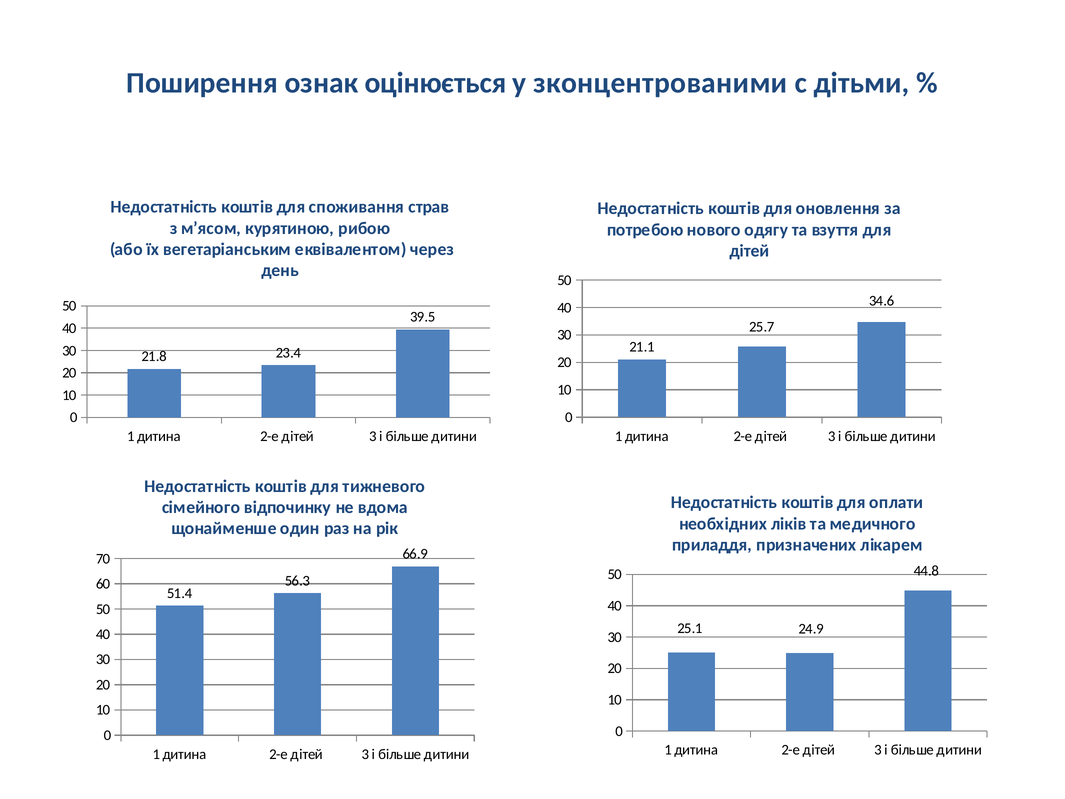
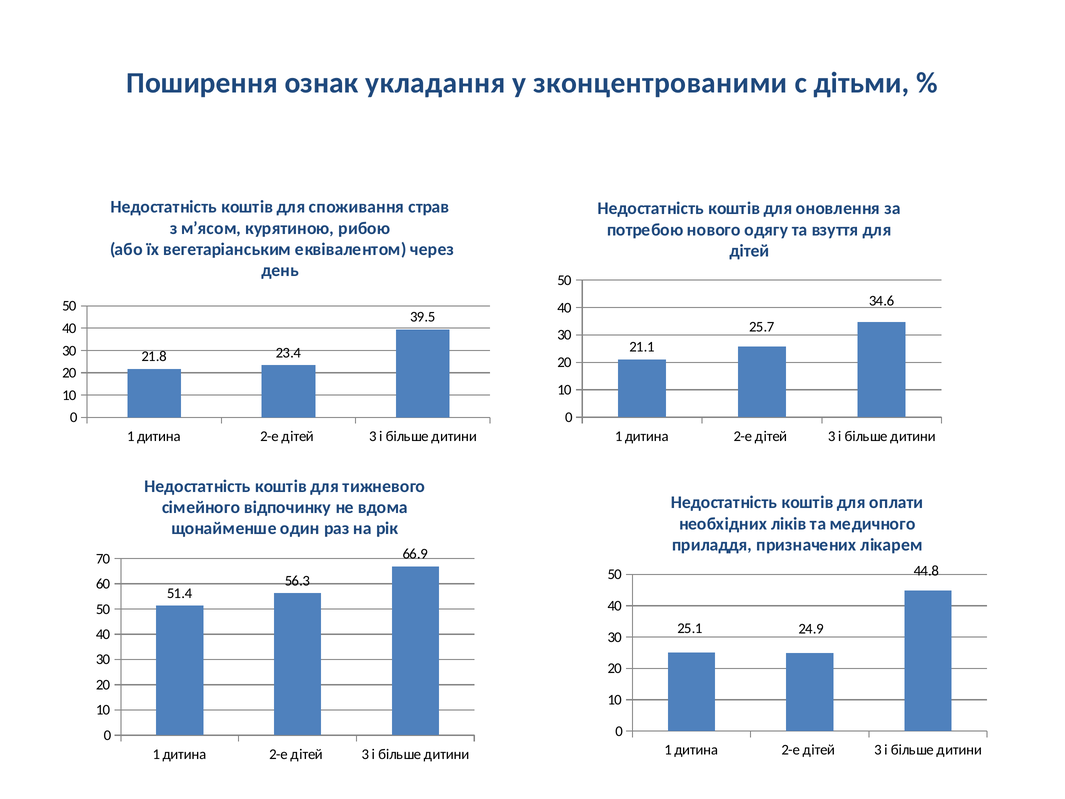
оцінюється: оцінюється -> укладання (435, 83)
